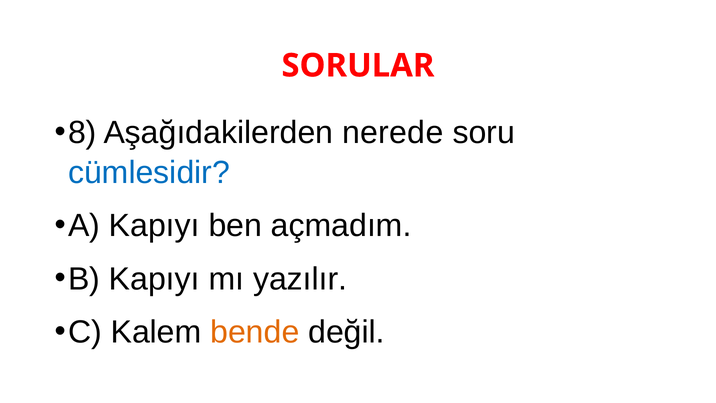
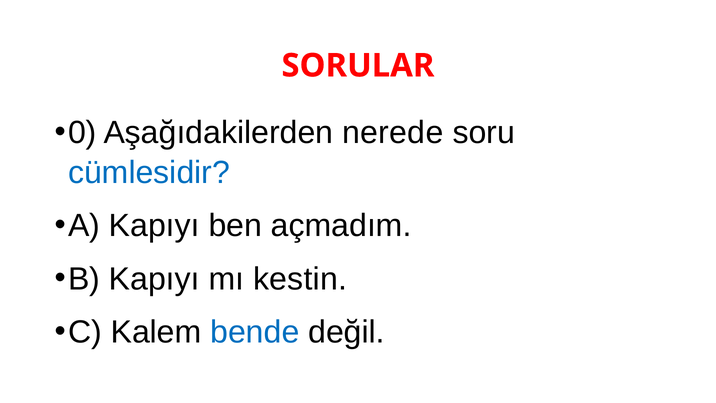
8: 8 -> 0 (82, 133)
yazılır: yazılır -> kestin (300, 279)
bende colour: orange -> blue (255, 332)
